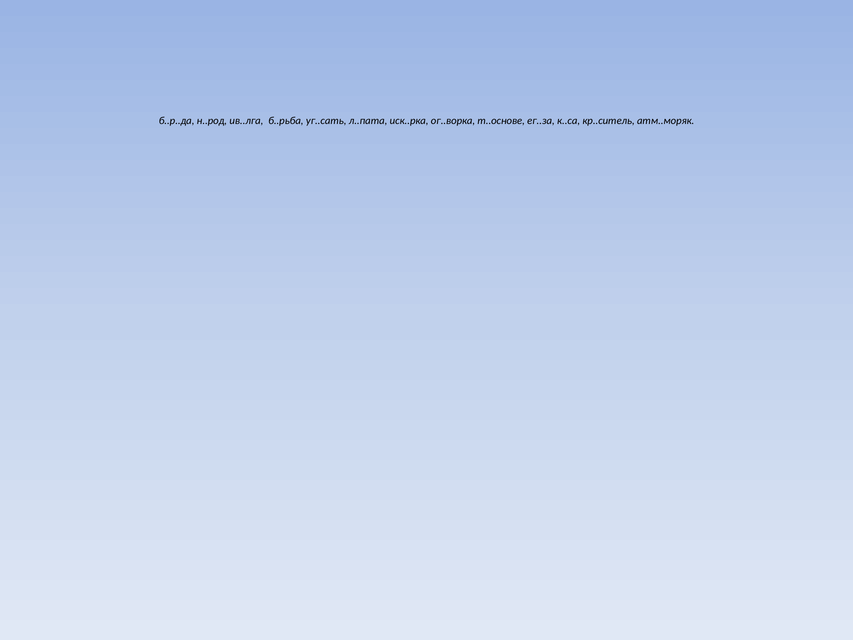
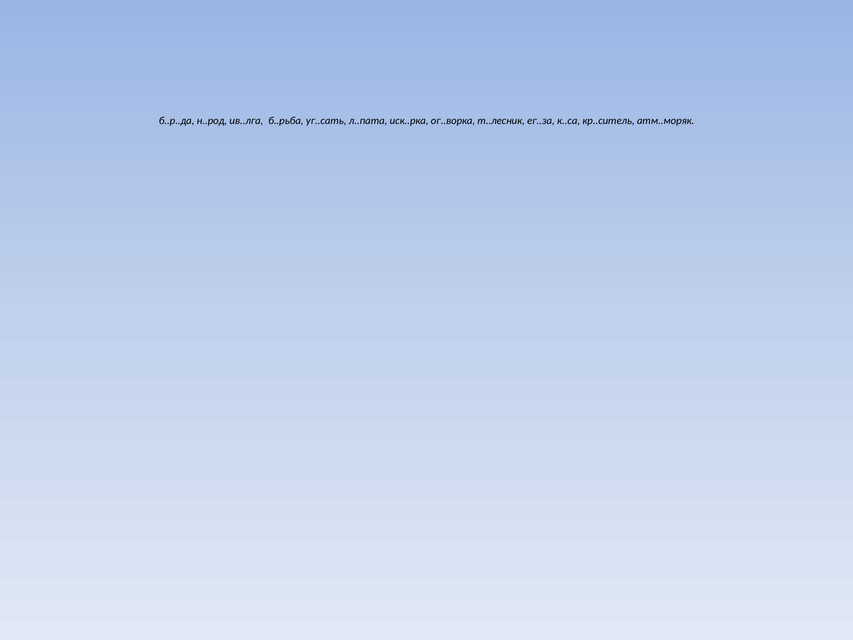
т..основе: т..основе -> т..лесник (501, 121)
